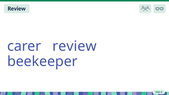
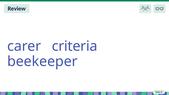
carer review: review -> criteria (75, 46)
